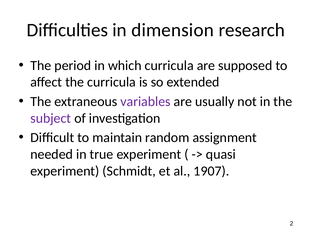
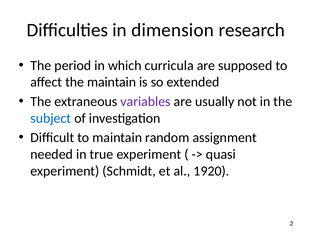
the curricula: curricula -> maintain (112, 82)
subject colour: purple -> blue (51, 118)
1907: 1907 -> 1920 (211, 171)
